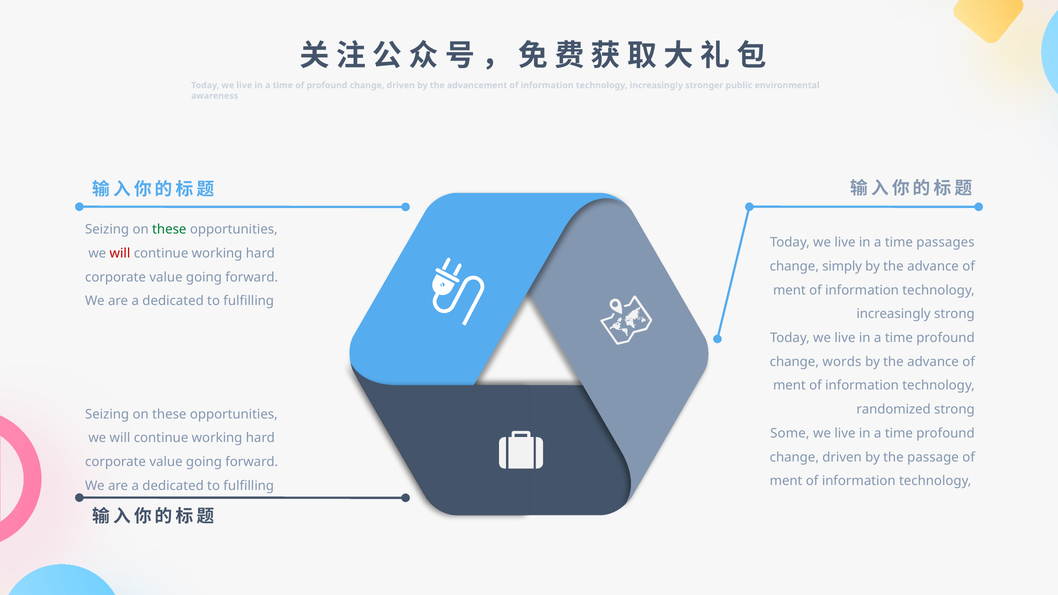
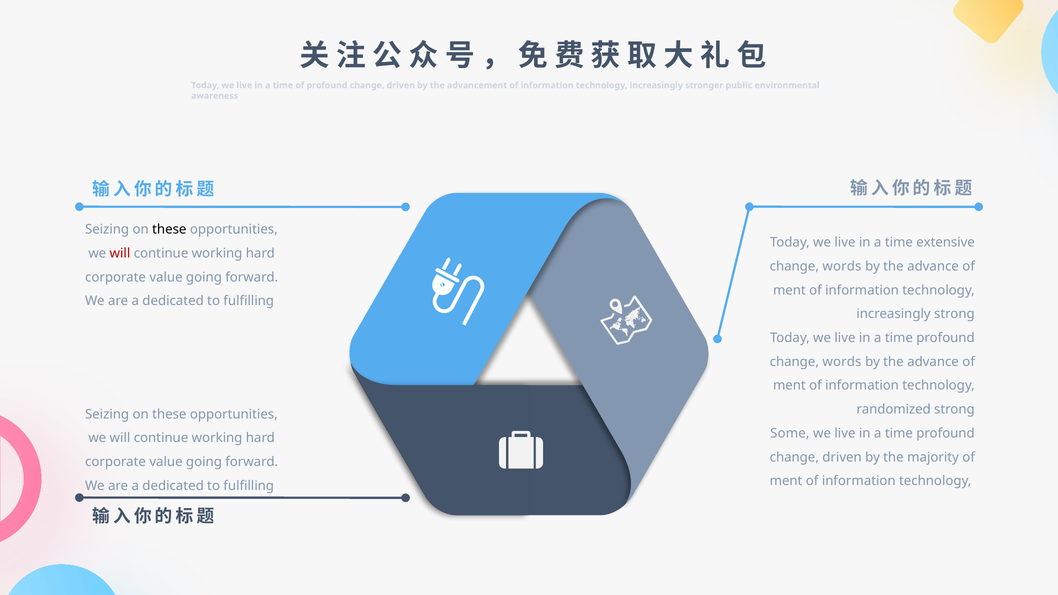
these colour: green -> black (169, 229)
passages: passages -> extensive (946, 242)
simply: simply -> words (842, 266)
passage: passage -> majority (933, 457)
